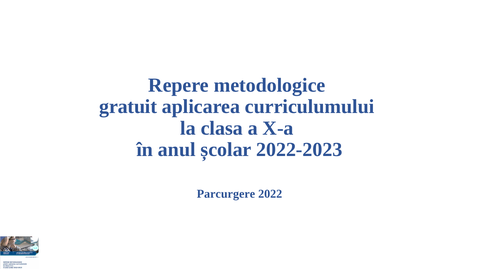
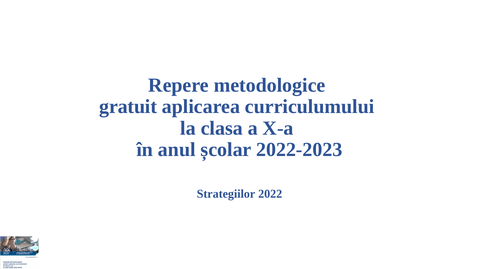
Parcurgere: Parcurgere -> Strategiilor (226, 194)
